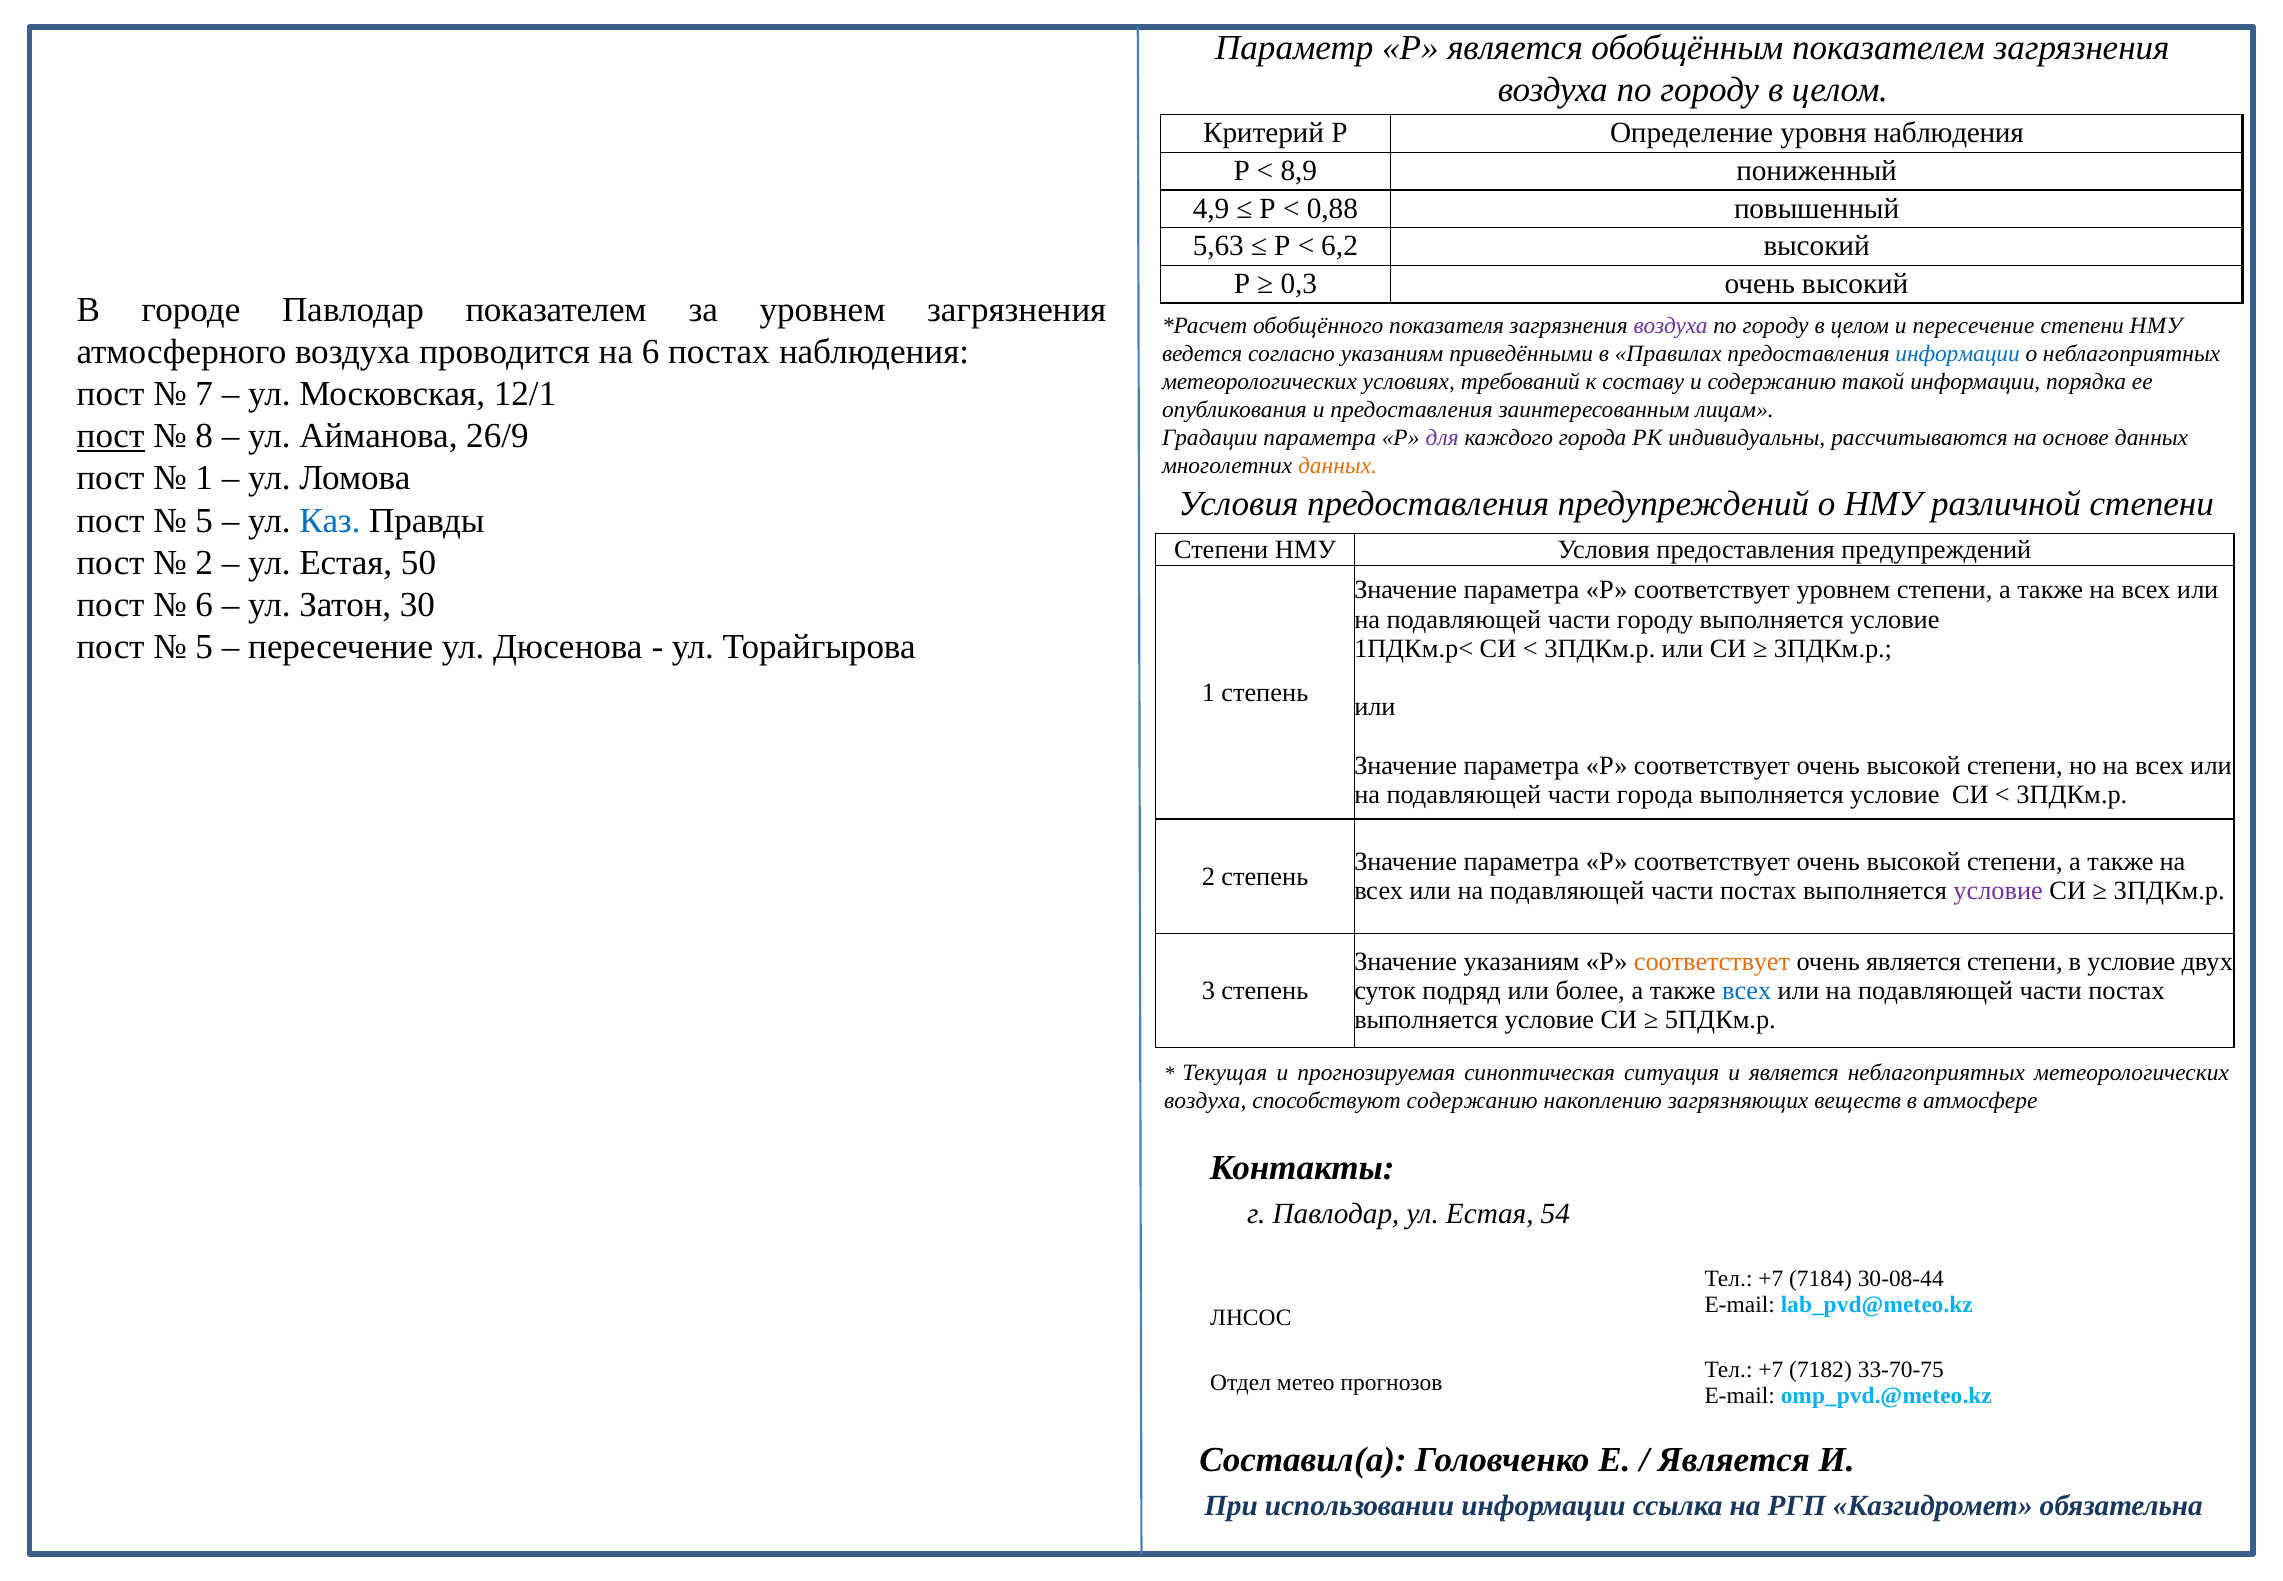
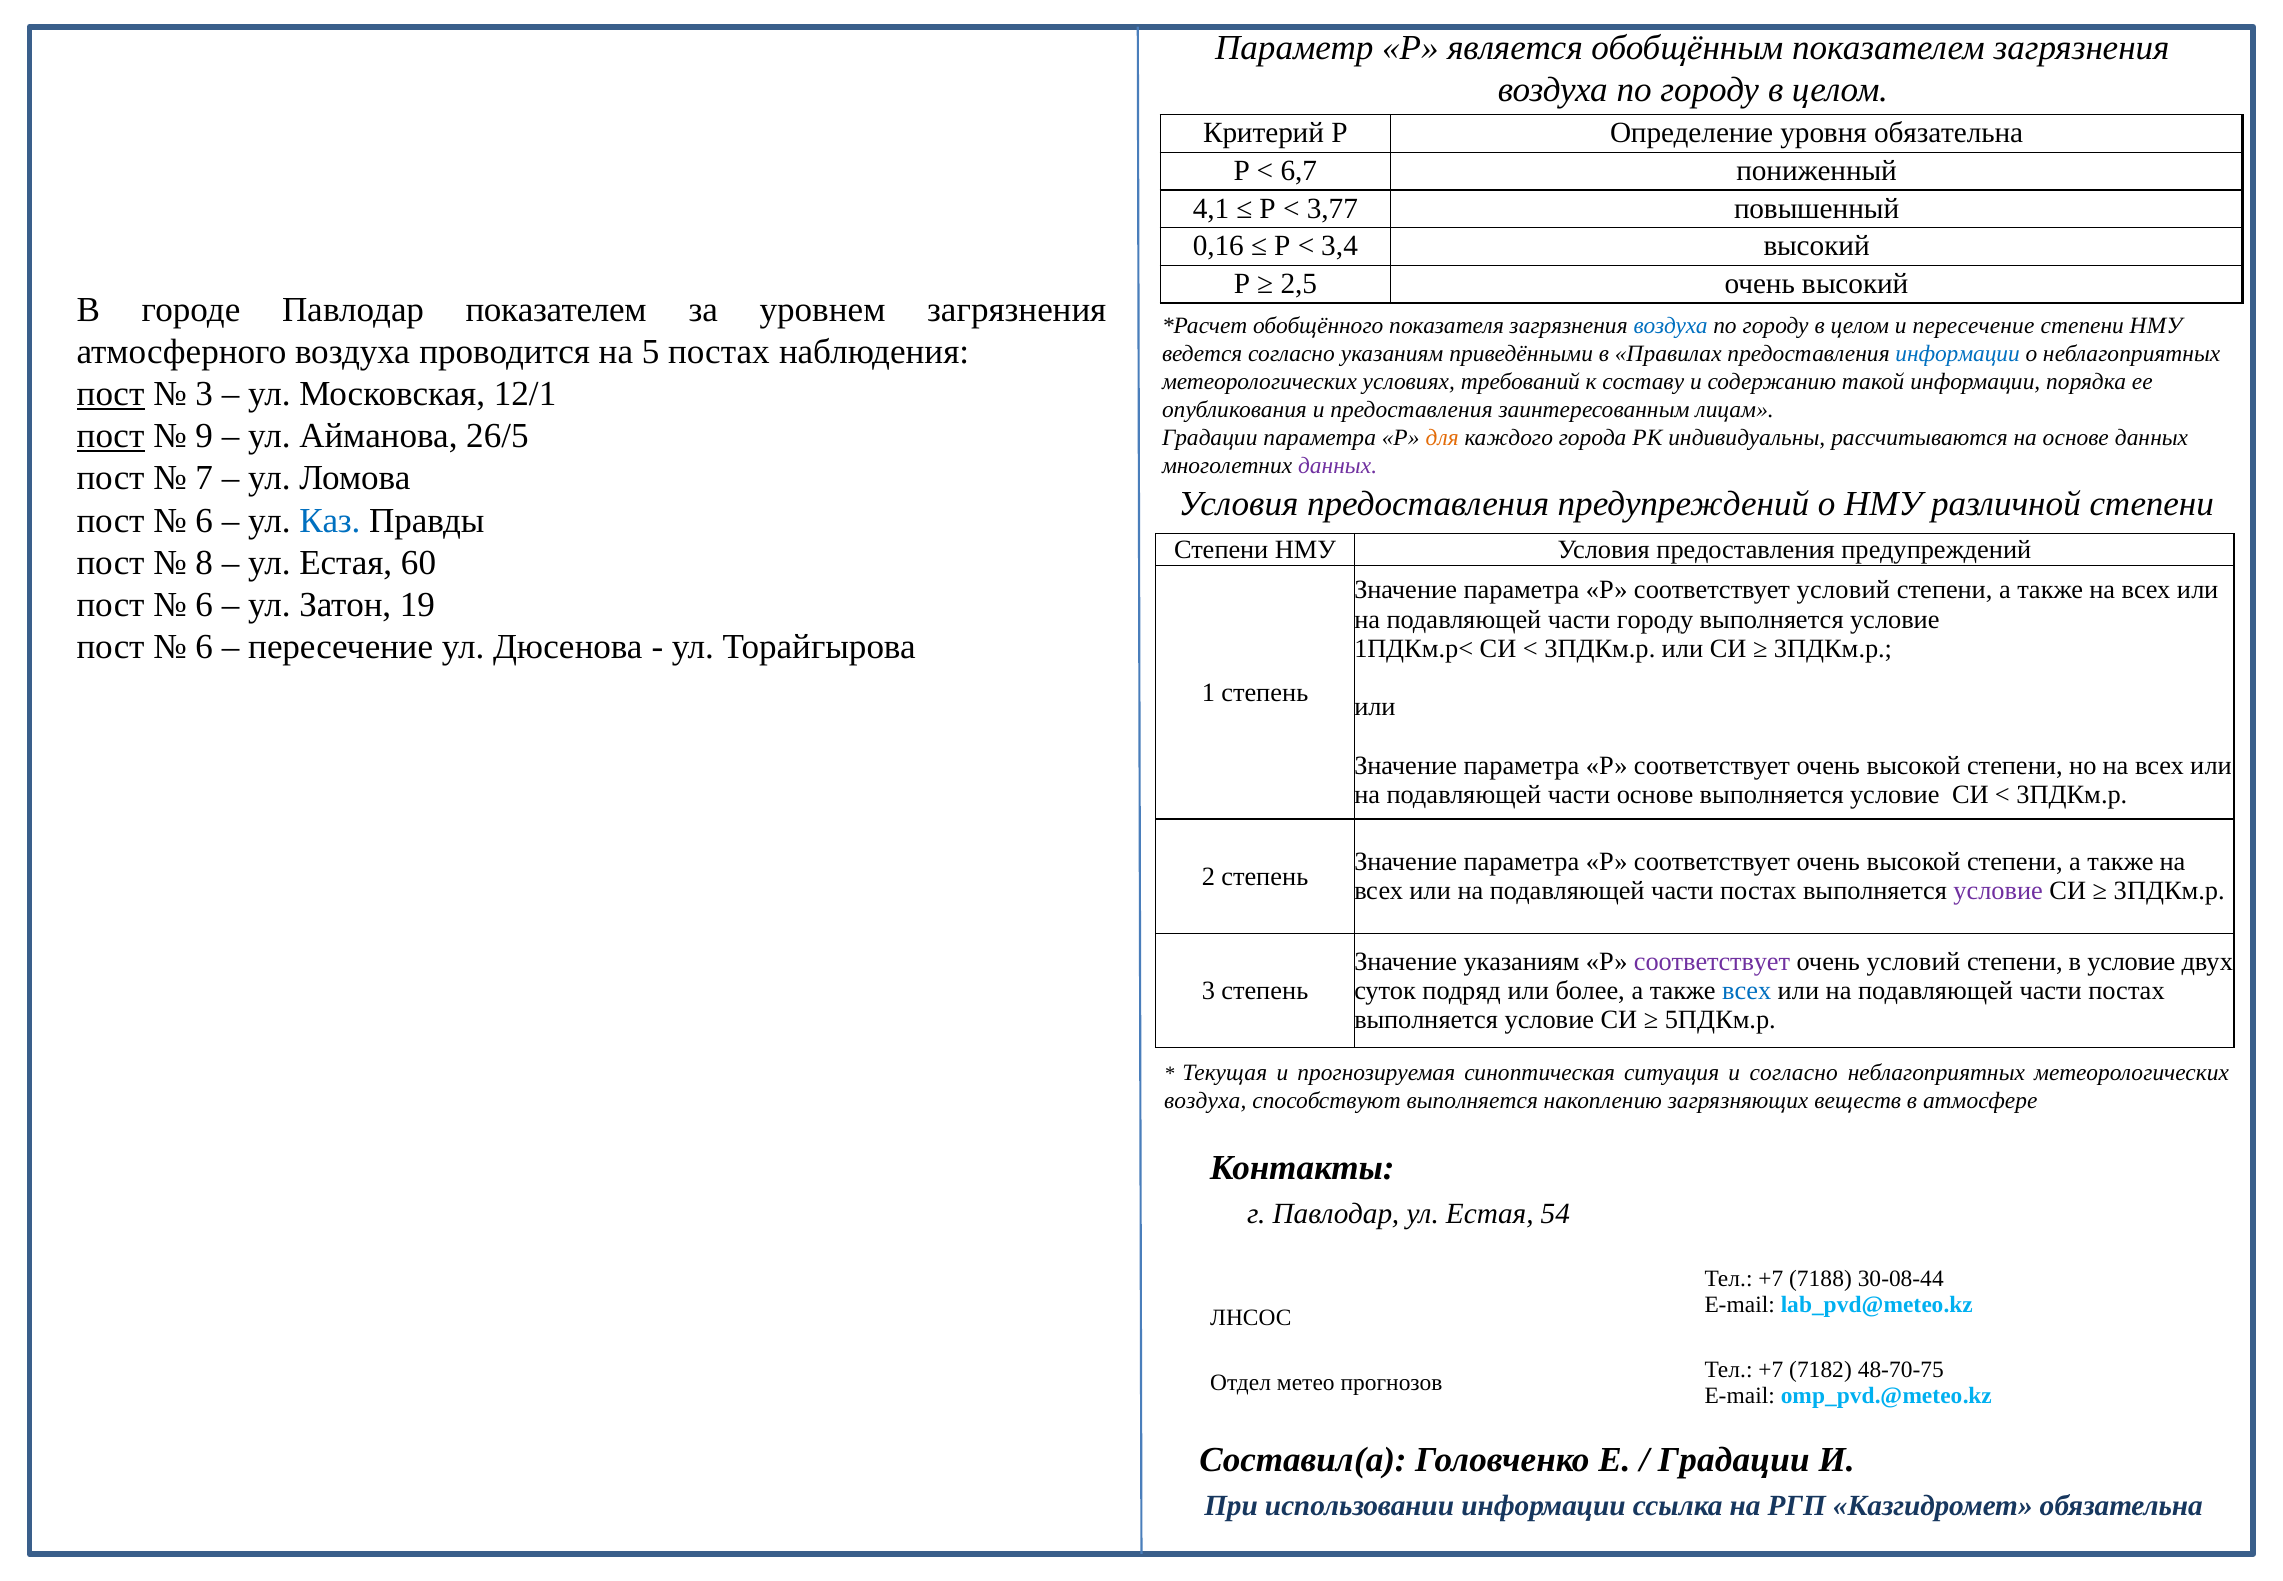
уровня наблюдения: наблюдения -> обязательна (1949, 133)
8,9: 8,9 -> 6,7 (1299, 171)
4,9: 4,9 -> 4,1 (1211, 209)
0,88: 0,88 -> 3,77 (1332, 209)
5,63: 5,63 -> 0,16 (1218, 246)
6,2: 6,2 -> 3,4 (1340, 246)
0,3: 0,3 -> 2,5 (1299, 284)
воздуха colour: purple -> blue (1671, 326)
на 6: 6 -> 5 (651, 352)
пост underline: none -> present (111, 394)
7: 7 -> 3 (204, 394)
8: 8 -> 9 (204, 436)
26/9: 26/9 -> 26/5 (497, 436)
для colour: purple -> orange (1442, 438)
данных colour: orange -> purple (1338, 466)
1: 1 -> 7 (204, 478)
5: 5 -> 6 (204, 520)
2: 2 -> 8 (204, 562)
50: 50 -> 60 (419, 562)
соответствует уровнем: уровнем -> условий (1843, 590)
30: 30 -> 19 (417, 605)
5: 5 -> 6 (204, 647)
части города: города -> основе (1655, 794)
соответствует colour: orange -> purple (1712, 961)
очень является: является -> условий (1913, 961)
и является: является -> согласно (1794, 1073)
способствуют содержанию: содержанию -> выполняется (1472, 1101)
7184: 7184 -> 7188 (1820, 1278)
33-70-75: 33-70-75 -> 48-70-75 (1901, 1369)
Является: Является -> Градации (1734, 1459)
